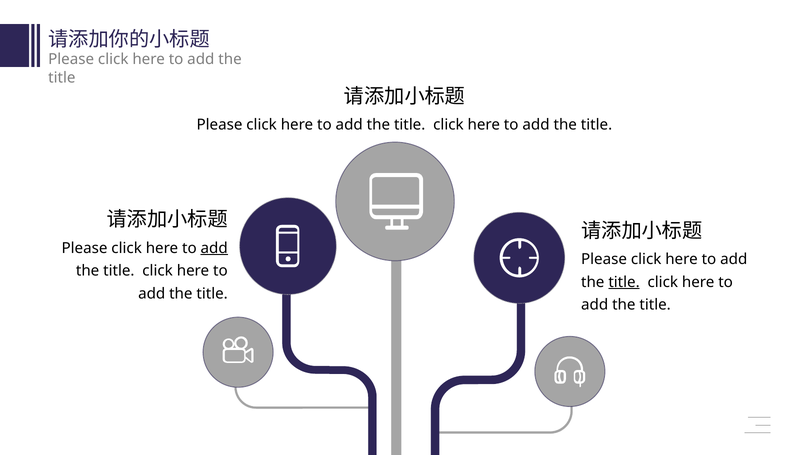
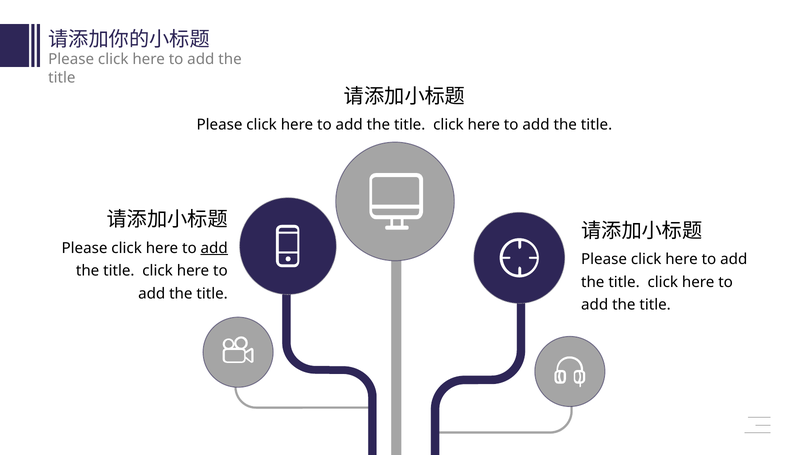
title underline: present -> none (624, 282)
